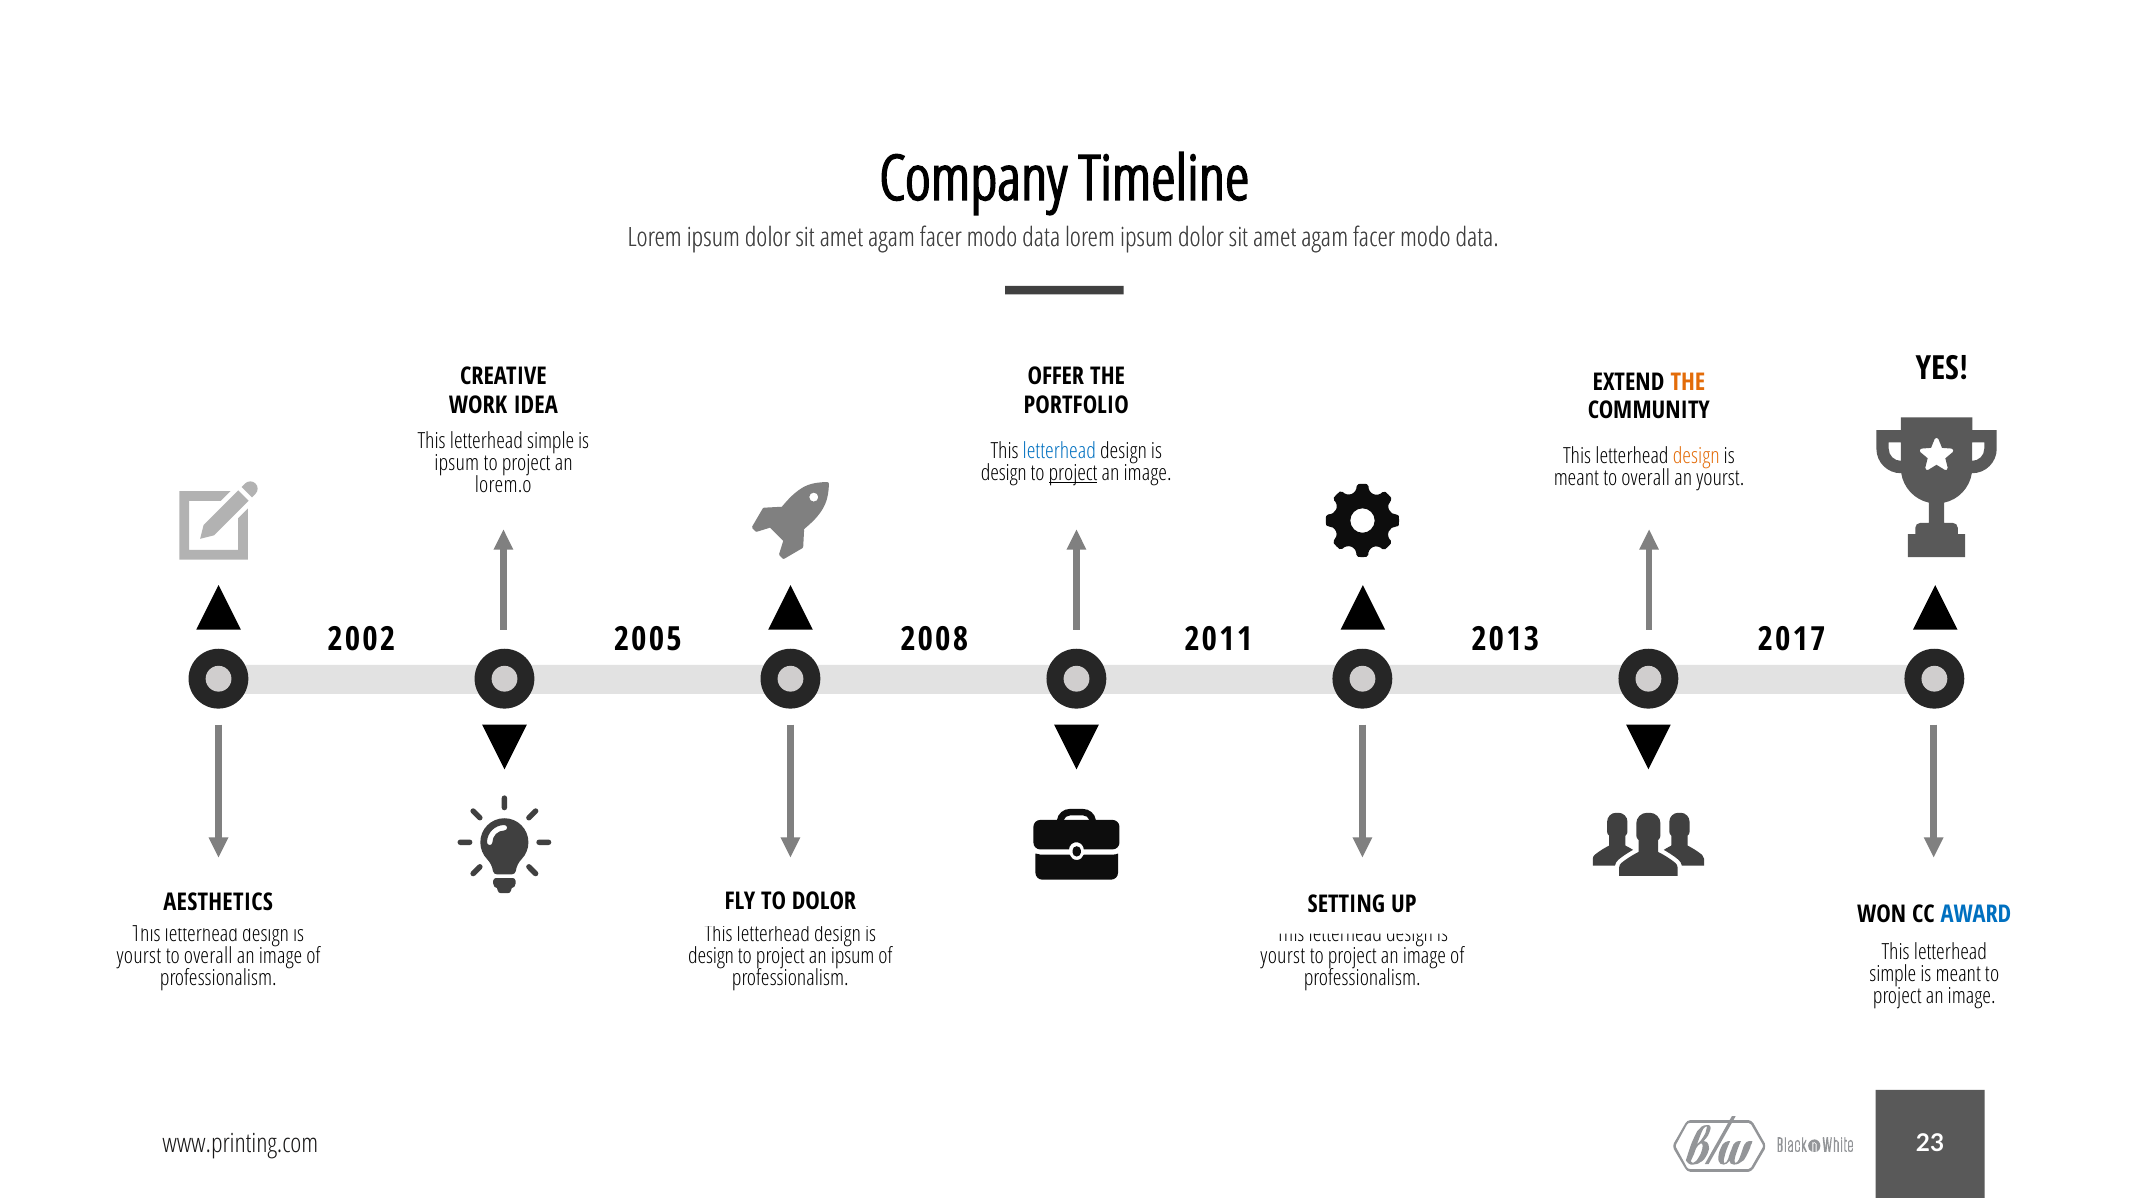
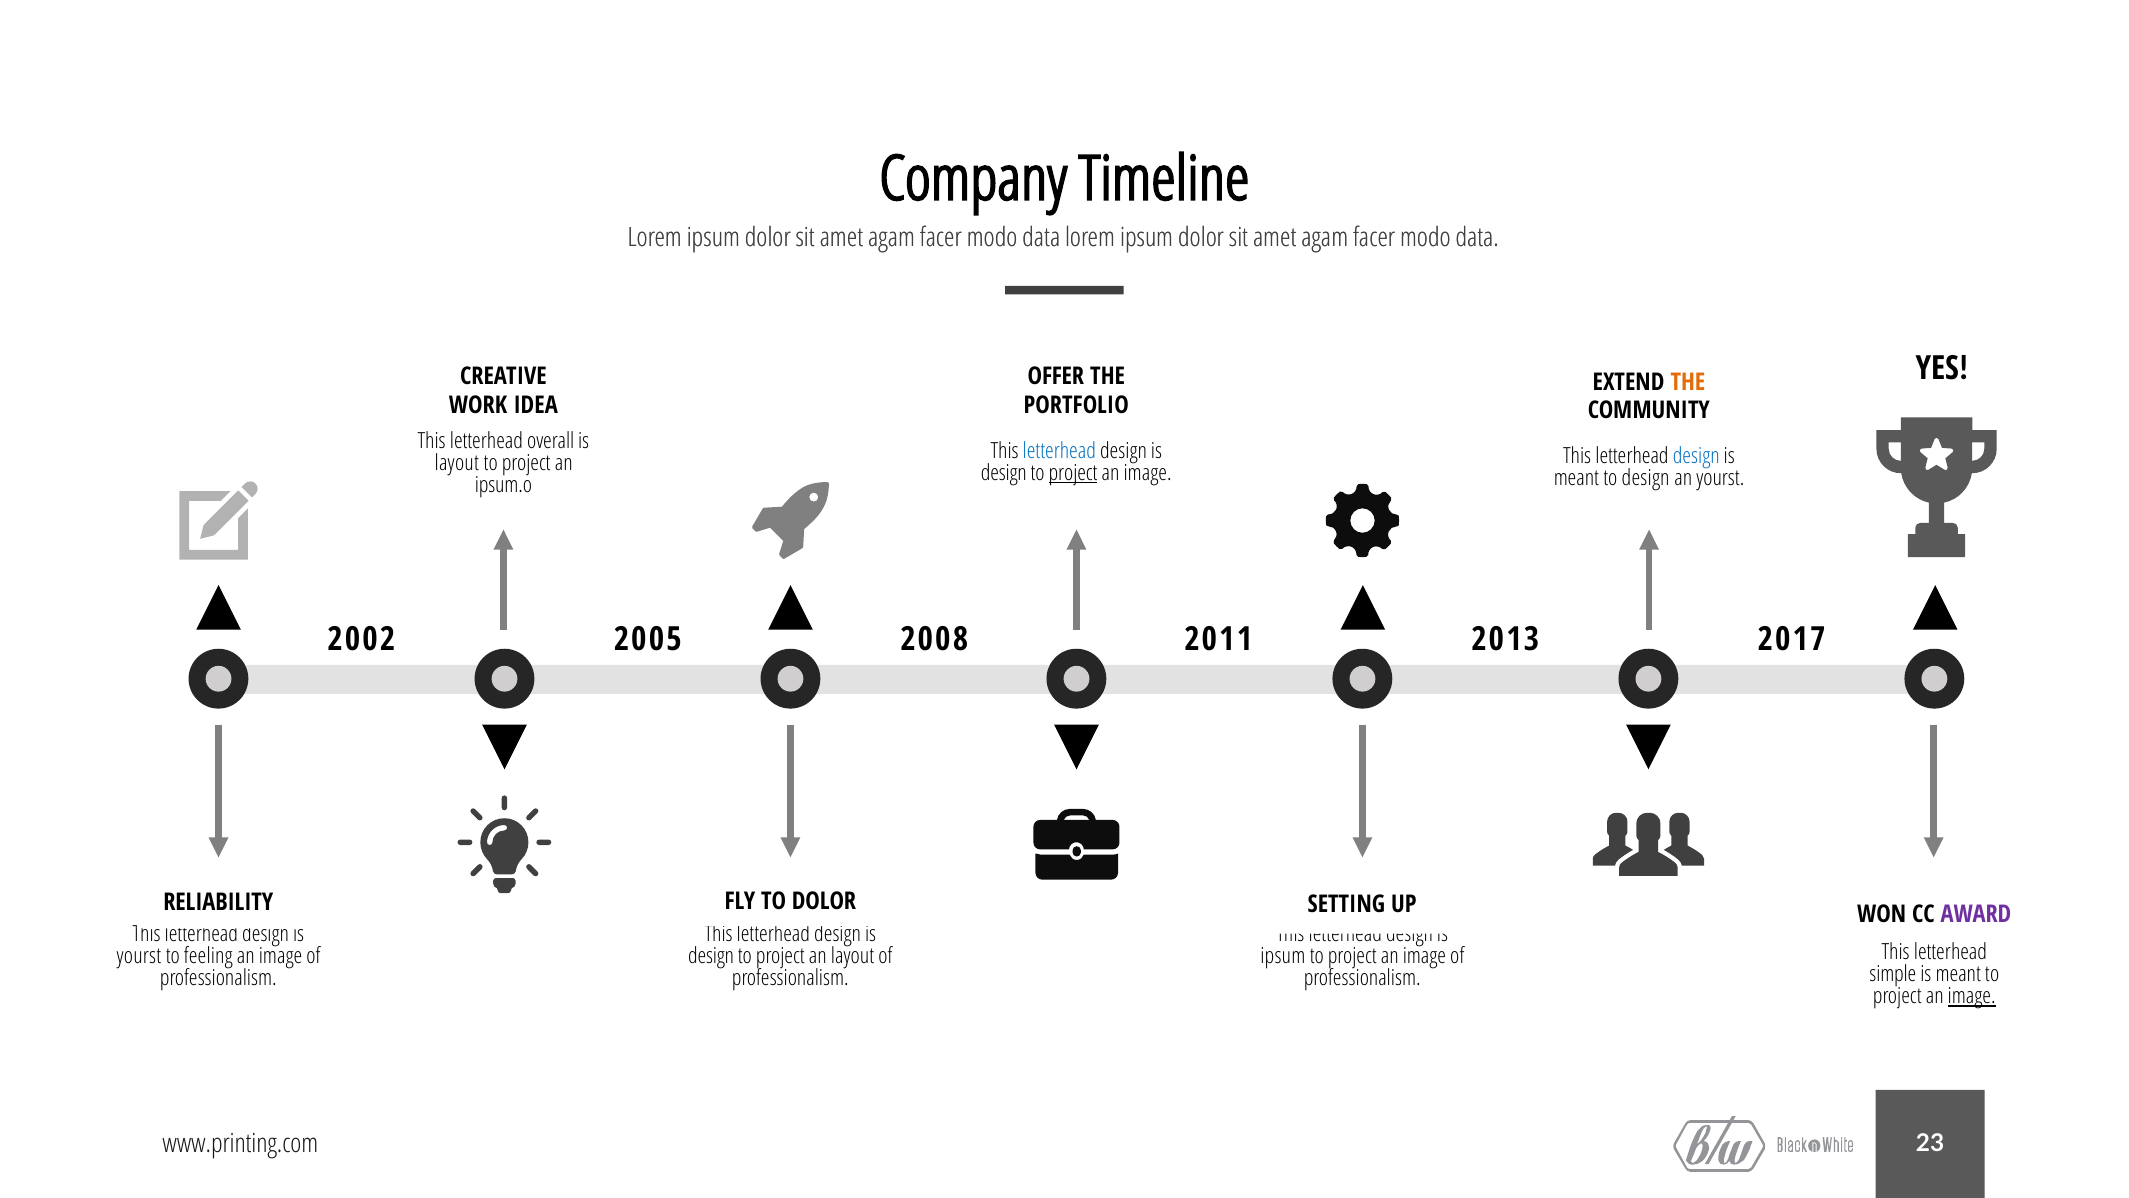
simple: simple -> overall (551, 441)
design colour: orange -> blue (1696, 456)
ipsum: ipsum -> layout (457, 463)
meant to overall: overall -> design (1646, 478)
lorem.o: lorem.o -> ipsum.o (503, 485)
AESTHETICS: AESTHETICS -> RELIABILITY (218, 902)
AWARD colour: blue -> purple (1976, 914)
overall: overall -> feeling (208, 956)
an ipsum: ipsum -> layout (853, 956)
yourst: yourst -> ipsum (1283, 956)
image underline: none -> present (1972, 996)
